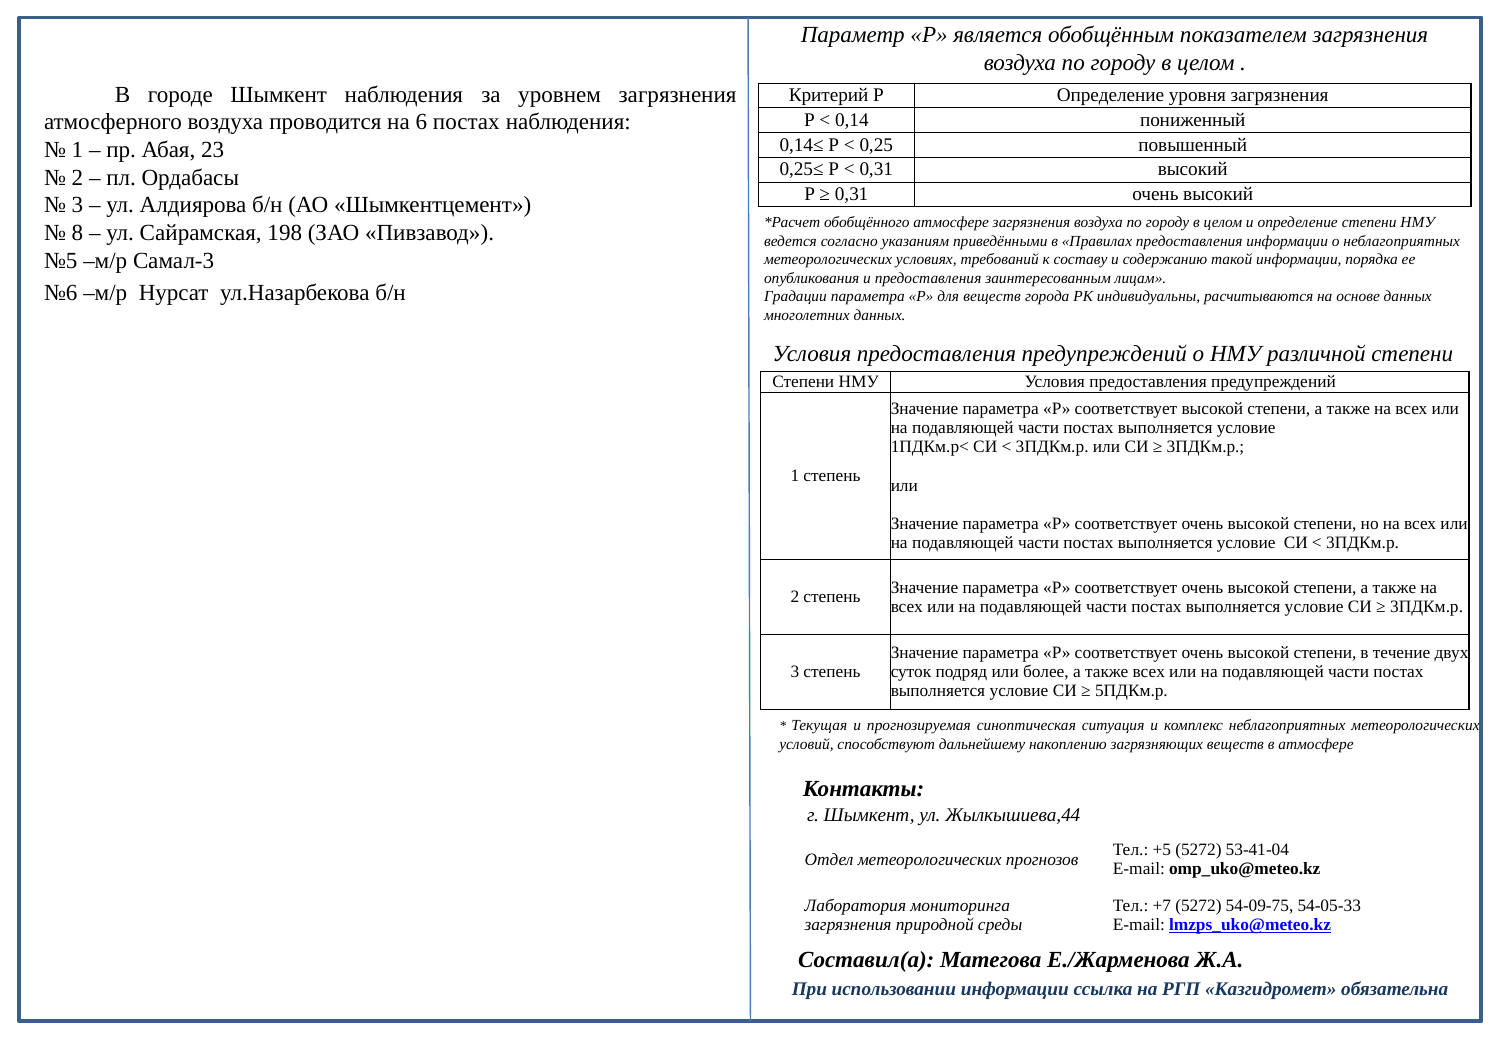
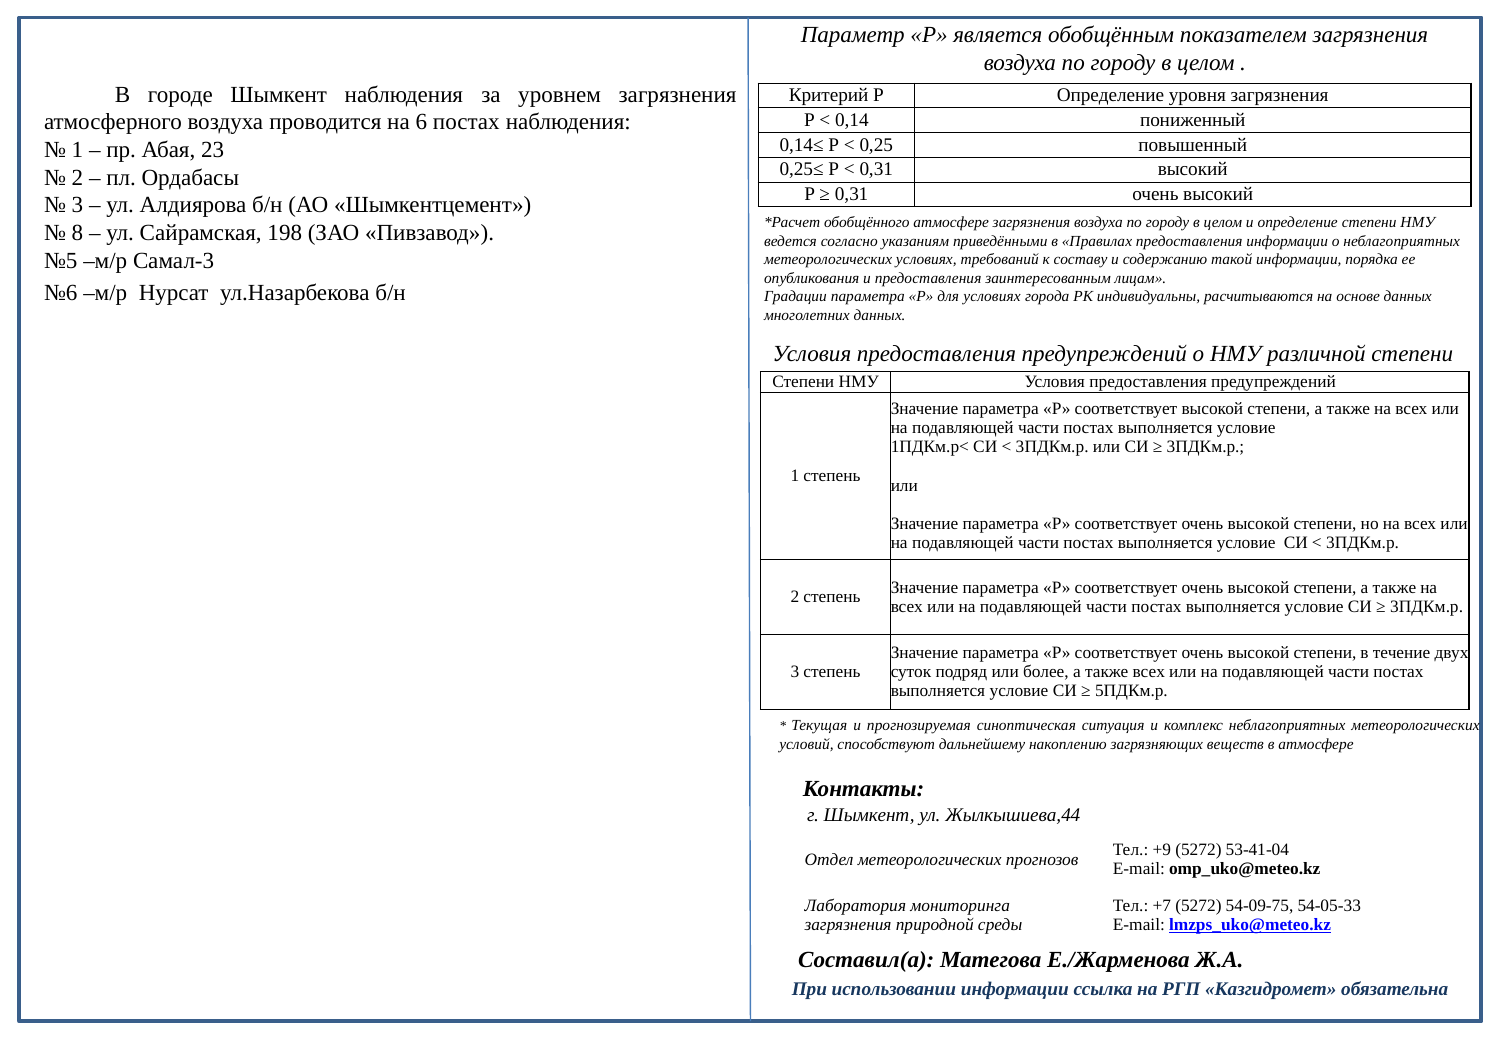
для веществ: веществ -> условиях (992, 297)
+5: +5 -> +9 (1162, 850)
